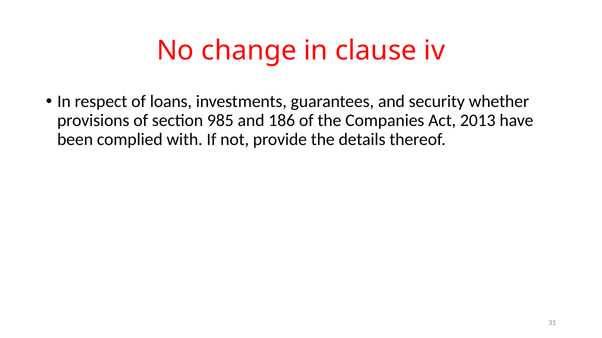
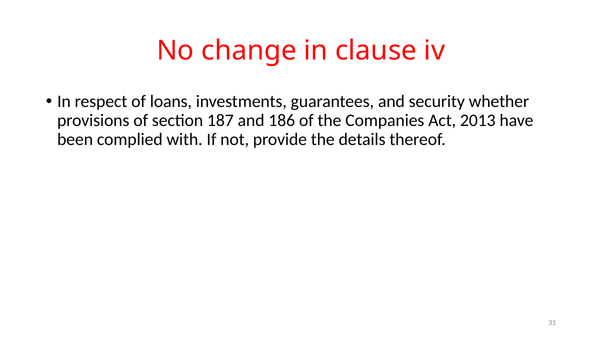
985: 985 -> 187 (220, 121)
